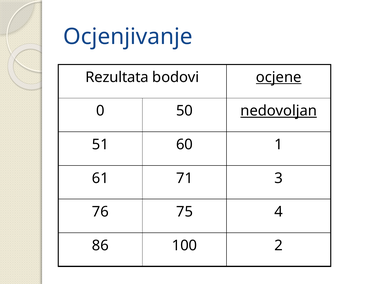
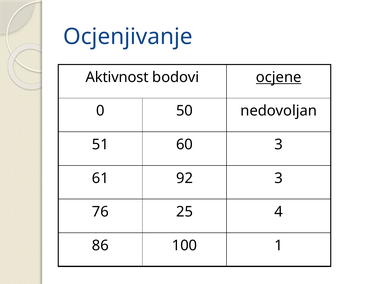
Rezultata: Rezultata -> Aktivnost (117, 77)
nedovoljan underline: present -> none (279, 111)
60 1: 1 -> 3 (279, 145)
71: 71 -> 92 (185, 178)
75: 75 -> 25 (185, 212)
2: 2 -> 1 (279, 246)
